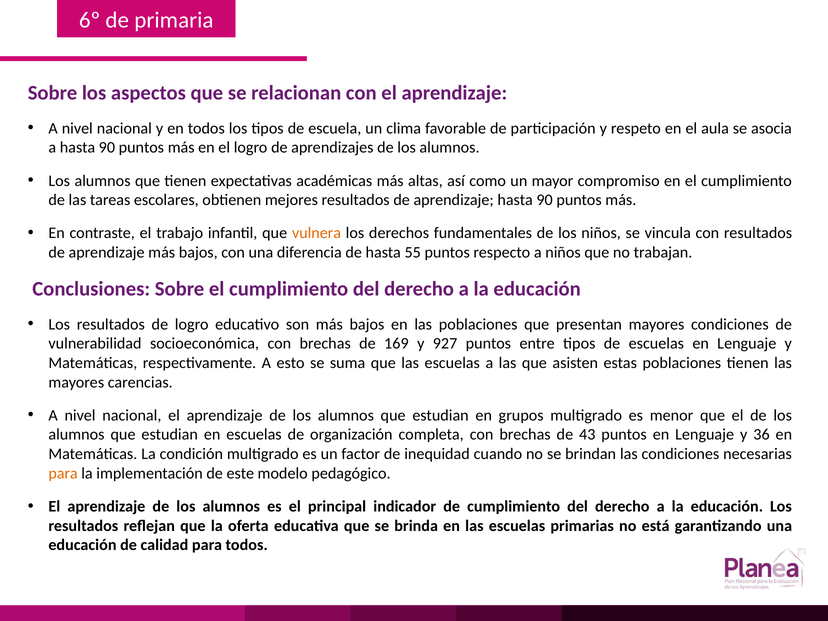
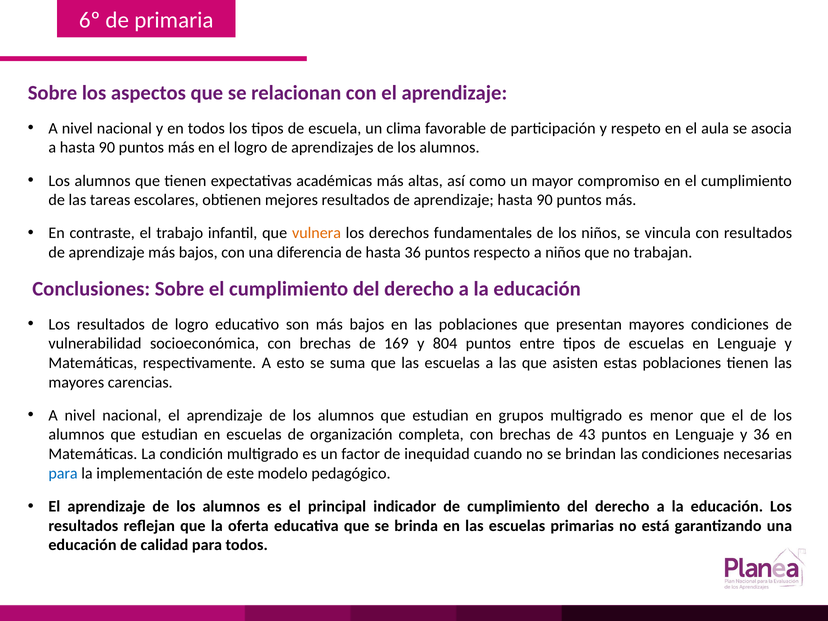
hasta 55: 55 -> 36 (413, 252)
927: 927 -> 804 (445, 344)
para colour: orange -> blue (63, 473)
